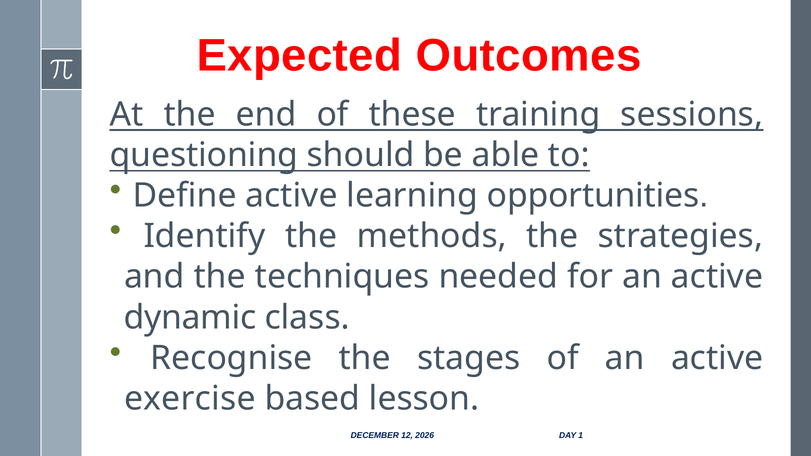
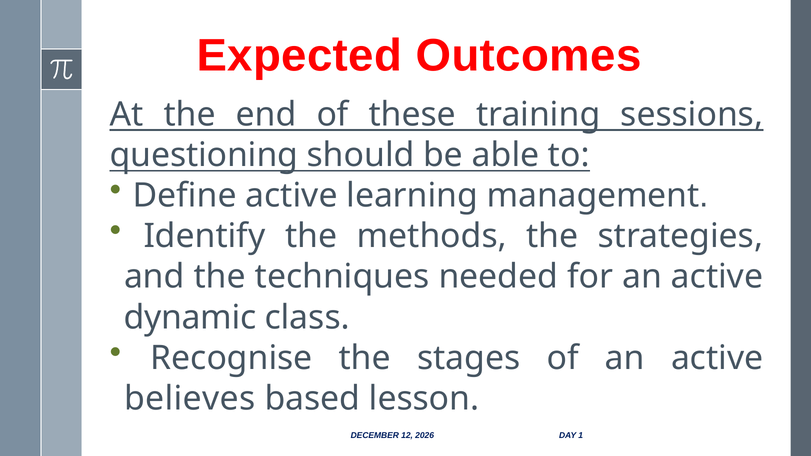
opportunities: opportunities -> management (593, 196)
exercise: exercise -> believes (190, 399)
